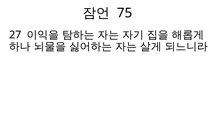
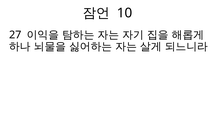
75: 75 -> 10 (125, 13)
